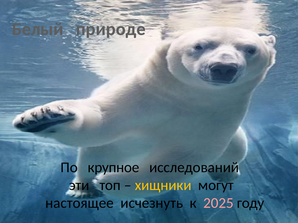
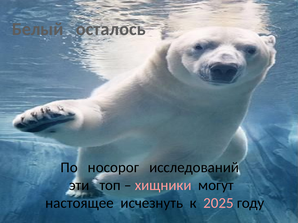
природе: природе -> осталось (111, 29)
крупное: крупное -> носорог (113, 168)
хищники colour: yellow -> pink (163, 186)
